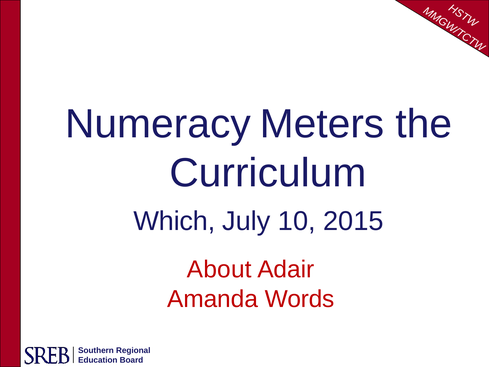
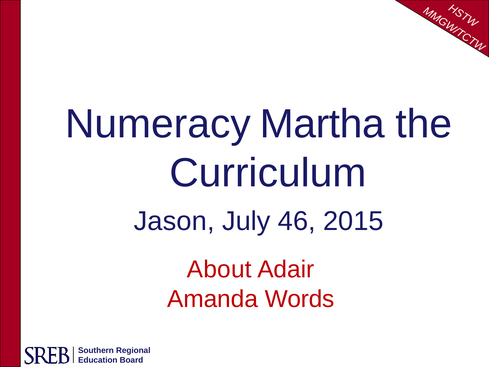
Meters: Meters -> Martha (322, 124)
Which: Which -> Jason (174, 221)
10: 10 -> 46 (297, 221)
